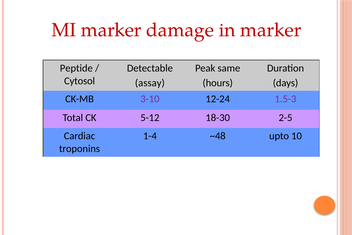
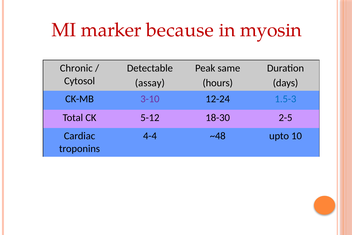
damage: damage -> because (180, 30)
in marker: marker -> myosin (271, 30)
Peptide: Peptide -> Chronic (76, 68)
1.5-3 colour: purple -> blue (286, 99)
1-4: 1-4 -> 4-4 (150, 136)
